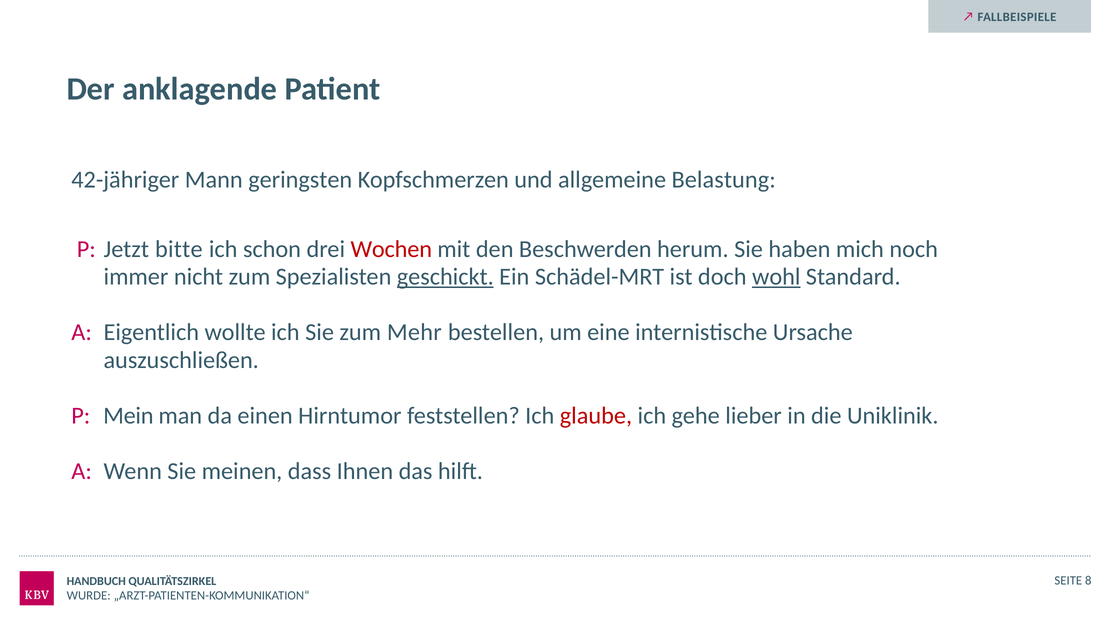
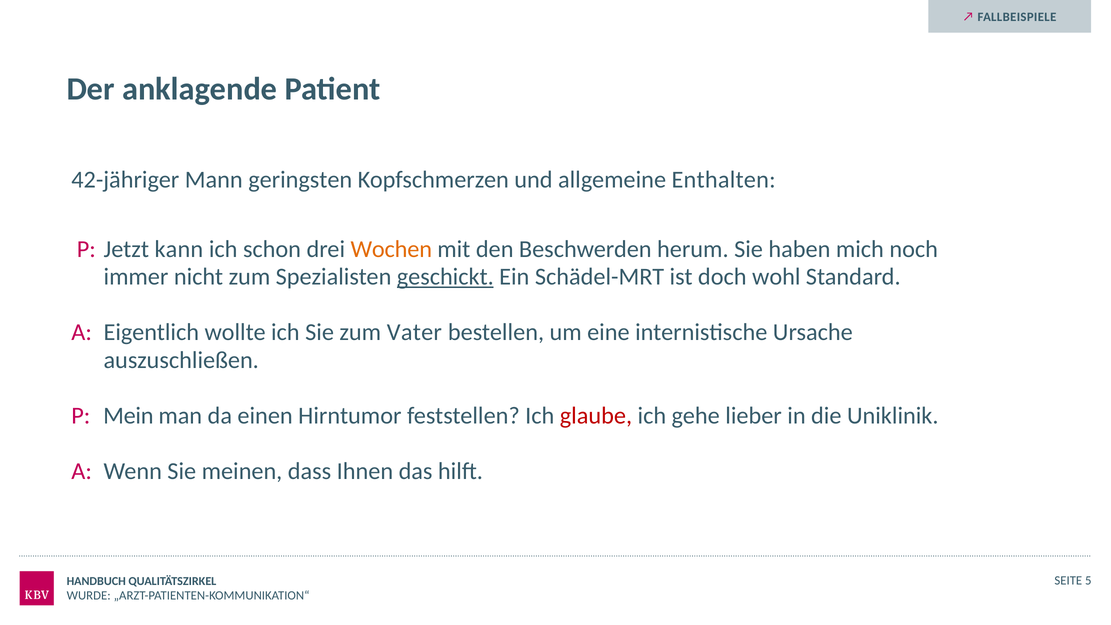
Belastung: Belastung -> Enthalten (724, 180)
bitte: bitte -> kann (179, 249)
Wochen colour: red -> orange (391, 249)
wohl underline: present -> none (776, 277)
Mehr: Mehr -> Vater (414, 332)
8: 8 -> 5 (1088, 580)
